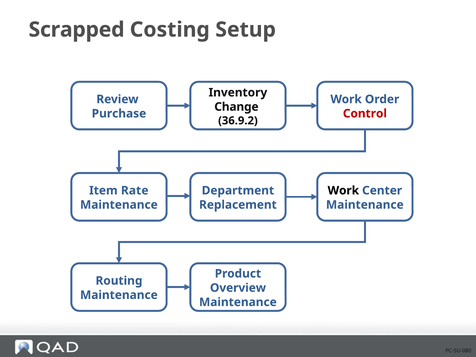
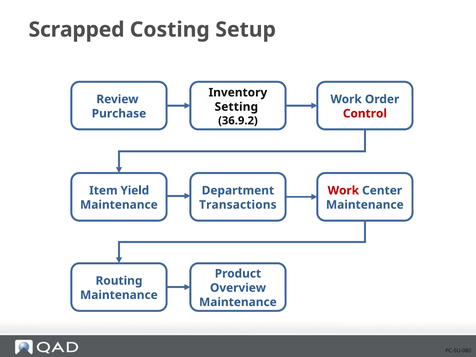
Change: Change -> Setting (236, 107)
Rate: Rate -> Yield (135, 191)
Work colour: black -> red (343, 191)
Replacement: Replacement -> Transactions (238, 205)
